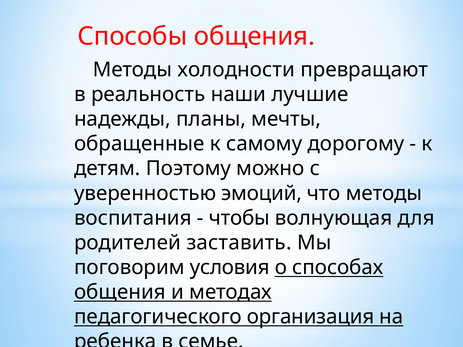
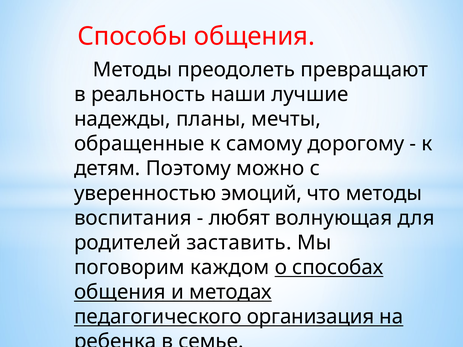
холодности: холодности -> преодолеть (236, 70)
чтобы: чтобы -> любят (239, 218)
условия: условия -> каждом (230, 267)
